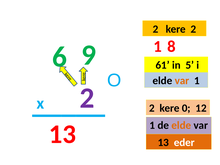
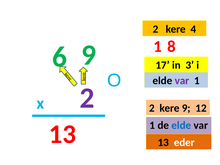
kere 2: 2 -> 4 (193, 29)
61: 61 -> 17 (163, 65)
5: 5 -> 3 (190, 65)
var colour: orange -> purple (182, 81)
kere 0: 0 -> 9 (186, 108)
elde colour: orange -> blue (181, 125)
